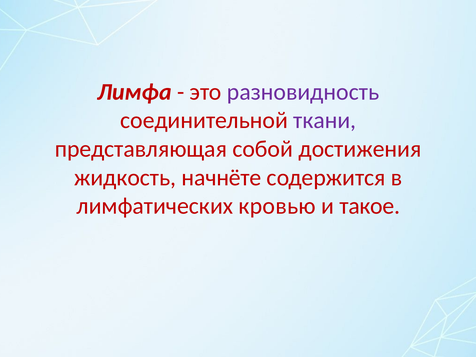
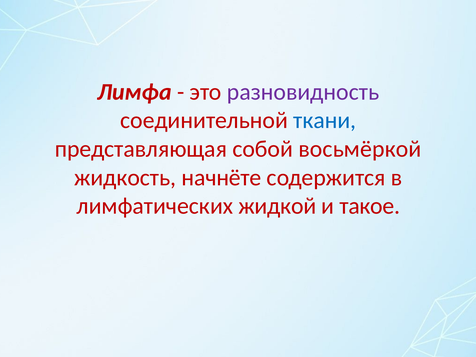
ткани colour: purple -> blue (325, 120)
достижения: достижения -> восьмёркой (360, 149)
кровью: кровью -> жидкой (277, 206)
